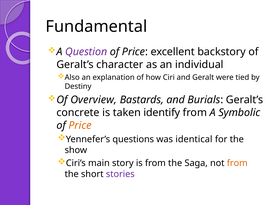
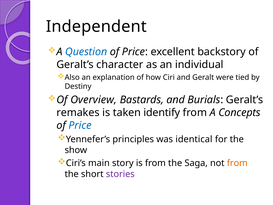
Fundamental: Fundamental -> Independent (96, 26)
Question colour: purple -> blue (86, 52)
concrete: concrete -> remakes (78, 112)
Symbolic: Symbolic -> Concepts (239, 112)
Price colour: orange -> blue (80, 125)
questions: questions -> principles (133, 139)
